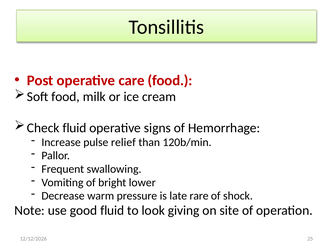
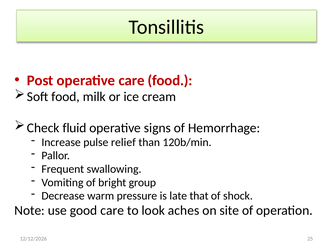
lower: lower -> group (142, 182)
rare: rare -> that (199, 196)
good fluid: fluid -> care (112, 210)
giving: giving -> aches (184, 210)
